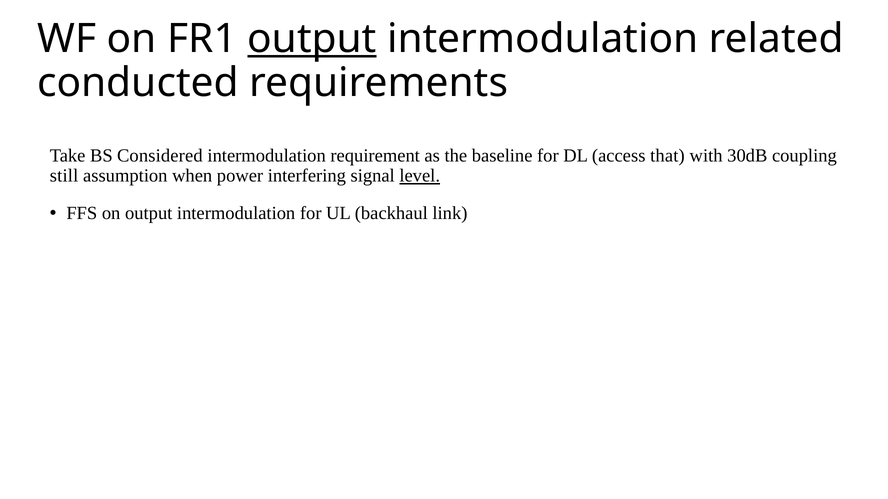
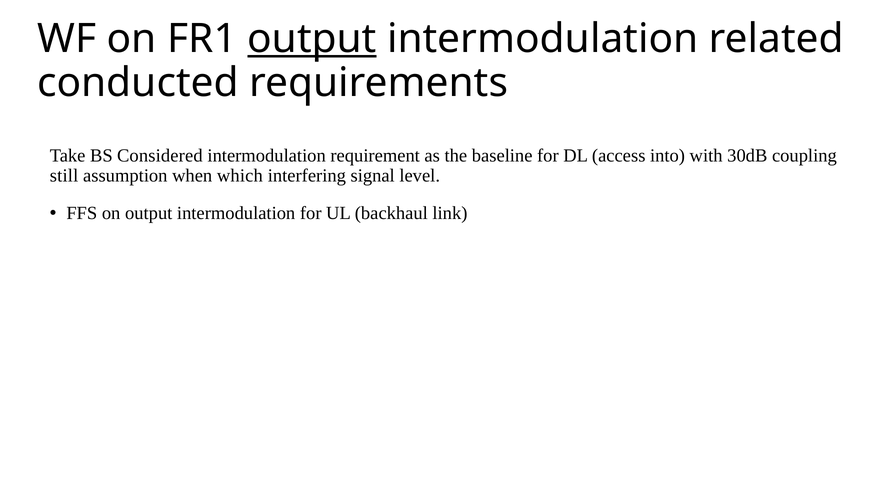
that: that -> into (668, 156)
power: power -> which (240, 176)
level underline: present -> none (420, 176)
